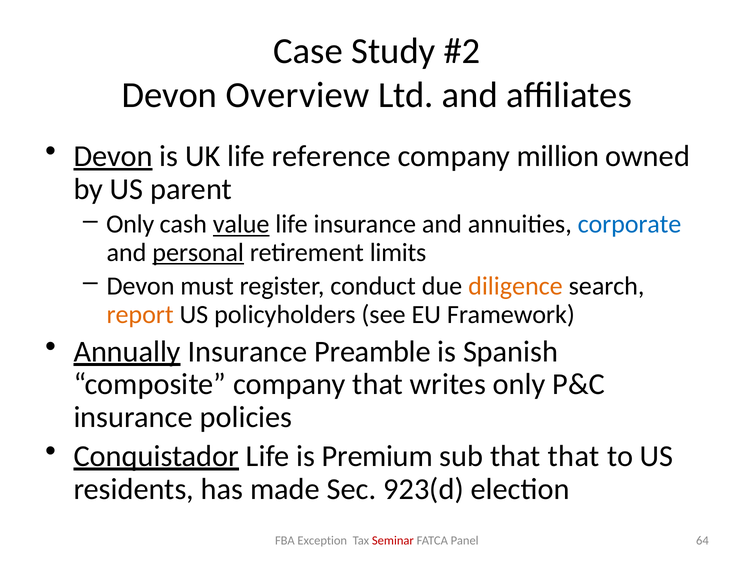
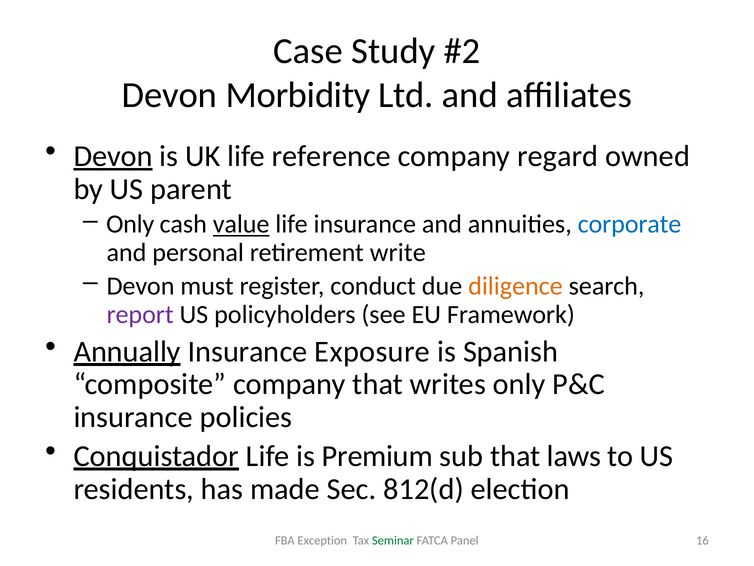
Overview: Overview -> Morbidity (298, 95)
million: million -> regard (558, 156)
personal underline: present -> none (198, 252)
limits: limits -> write (398, 252)
report colour: orange -> purple (140, 314)
Preamble: Preamble -> Exposure (372, 351)
that that: that -> laws (574, 456)
923(d: 923(d -> 812(d (424, 489)
Seminar colour: red -> green (393, 540)
64: 64 -> 16 (702, 540)
